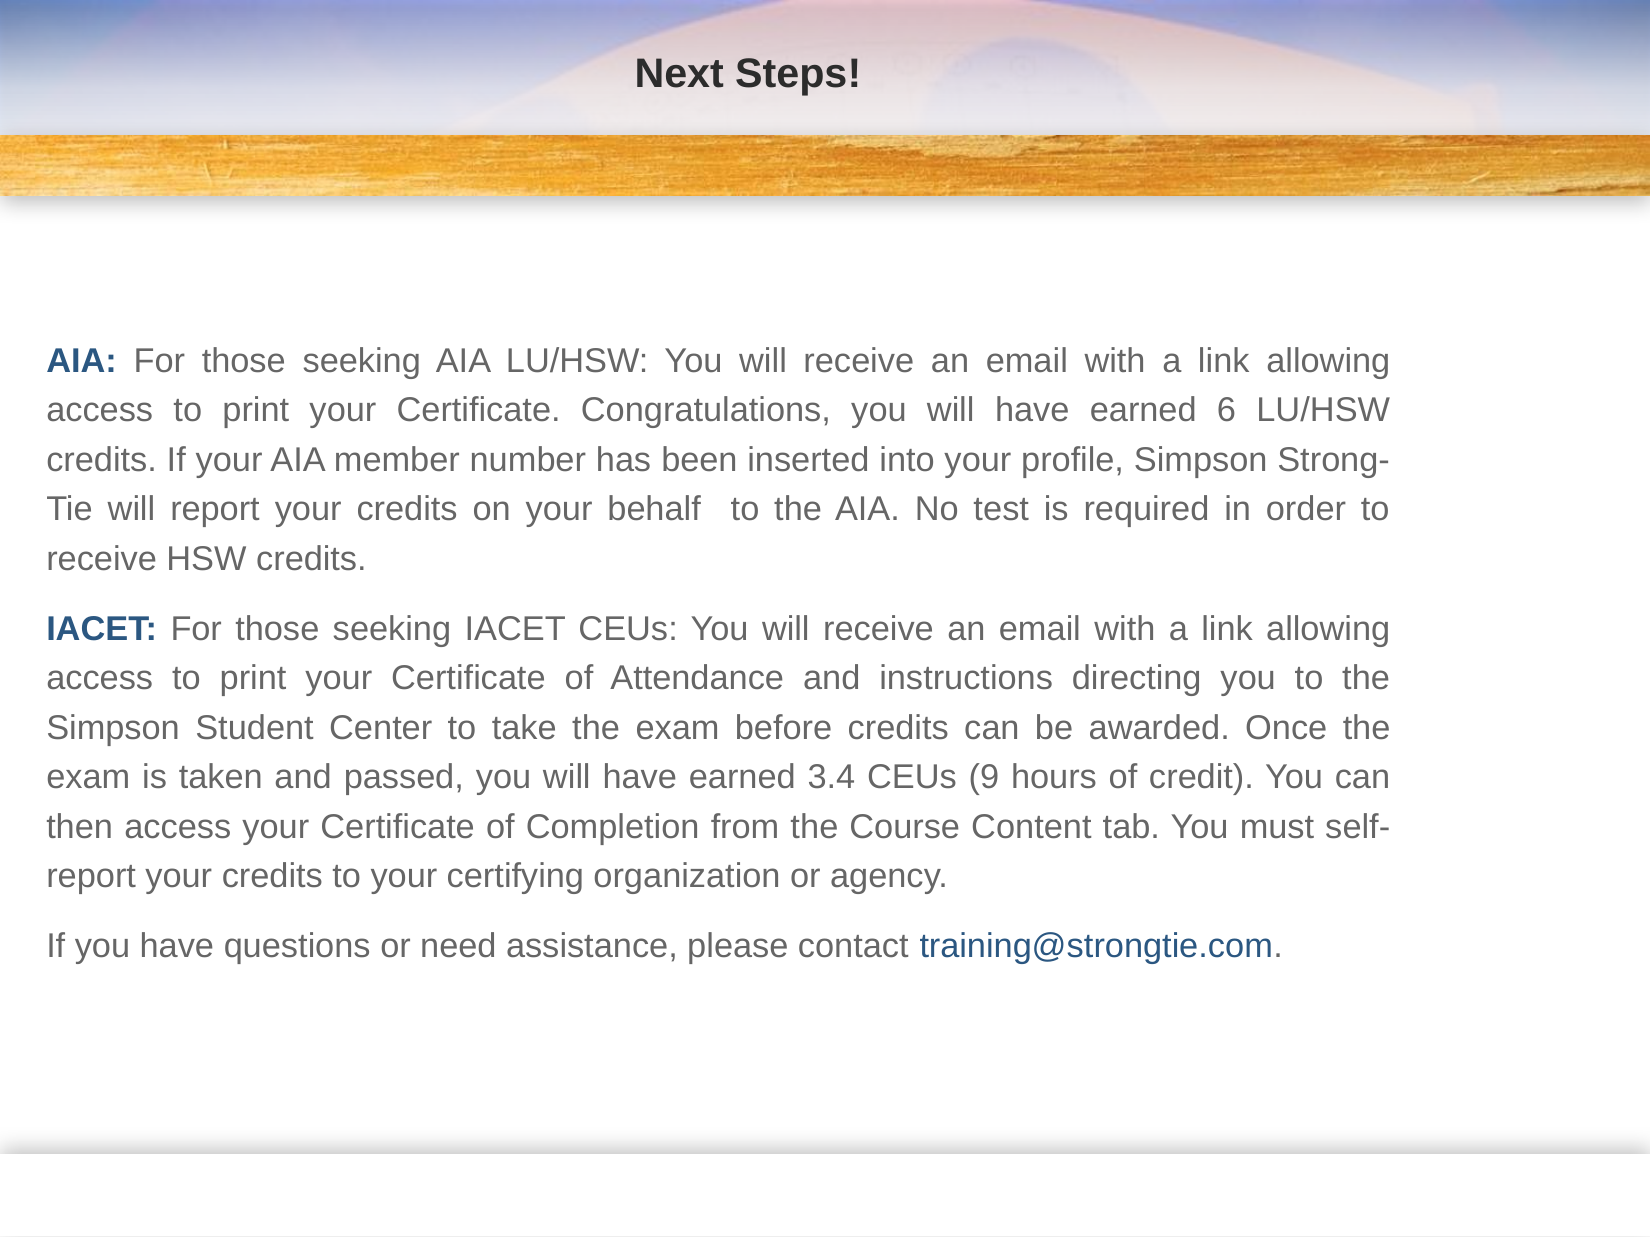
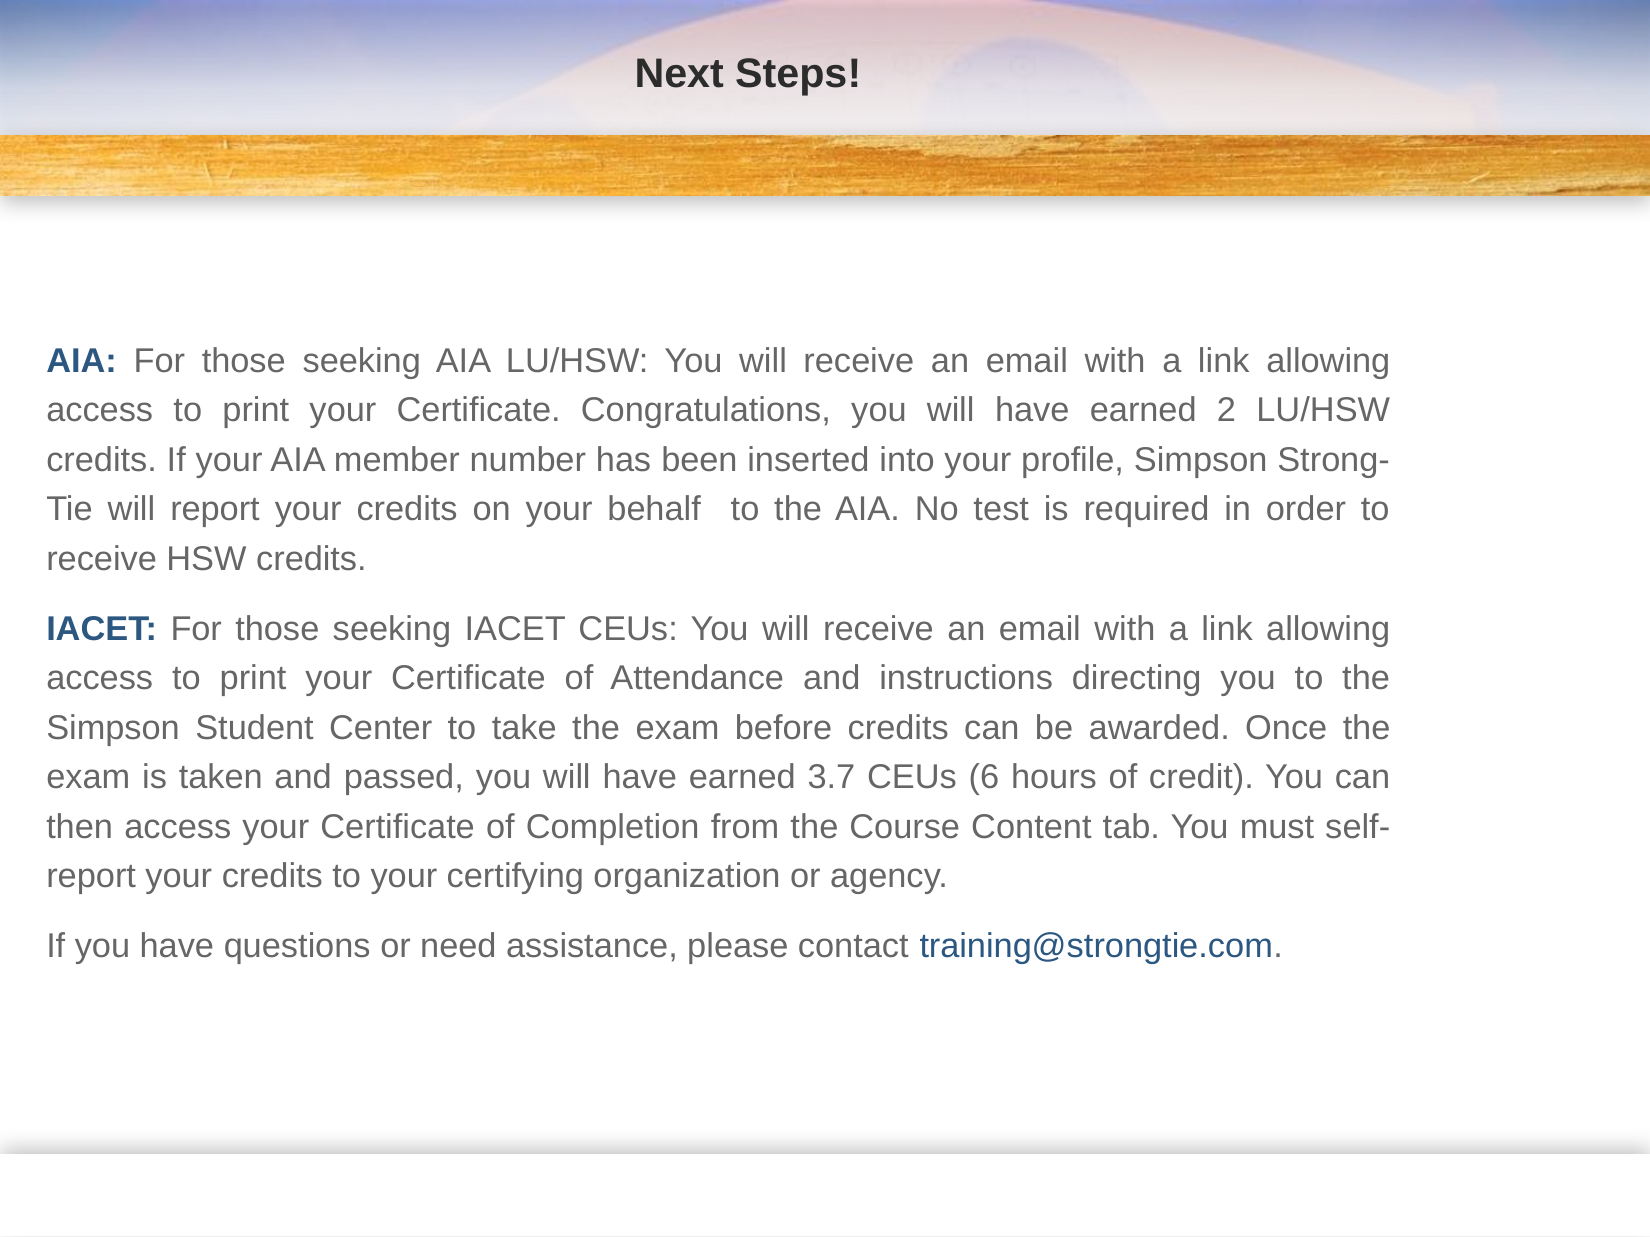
6: 6 -> 2 (1226, 411)
3.4: 3.4 -> 3.7 (831, 778)
9: 9 -> 6 (984, 778)
